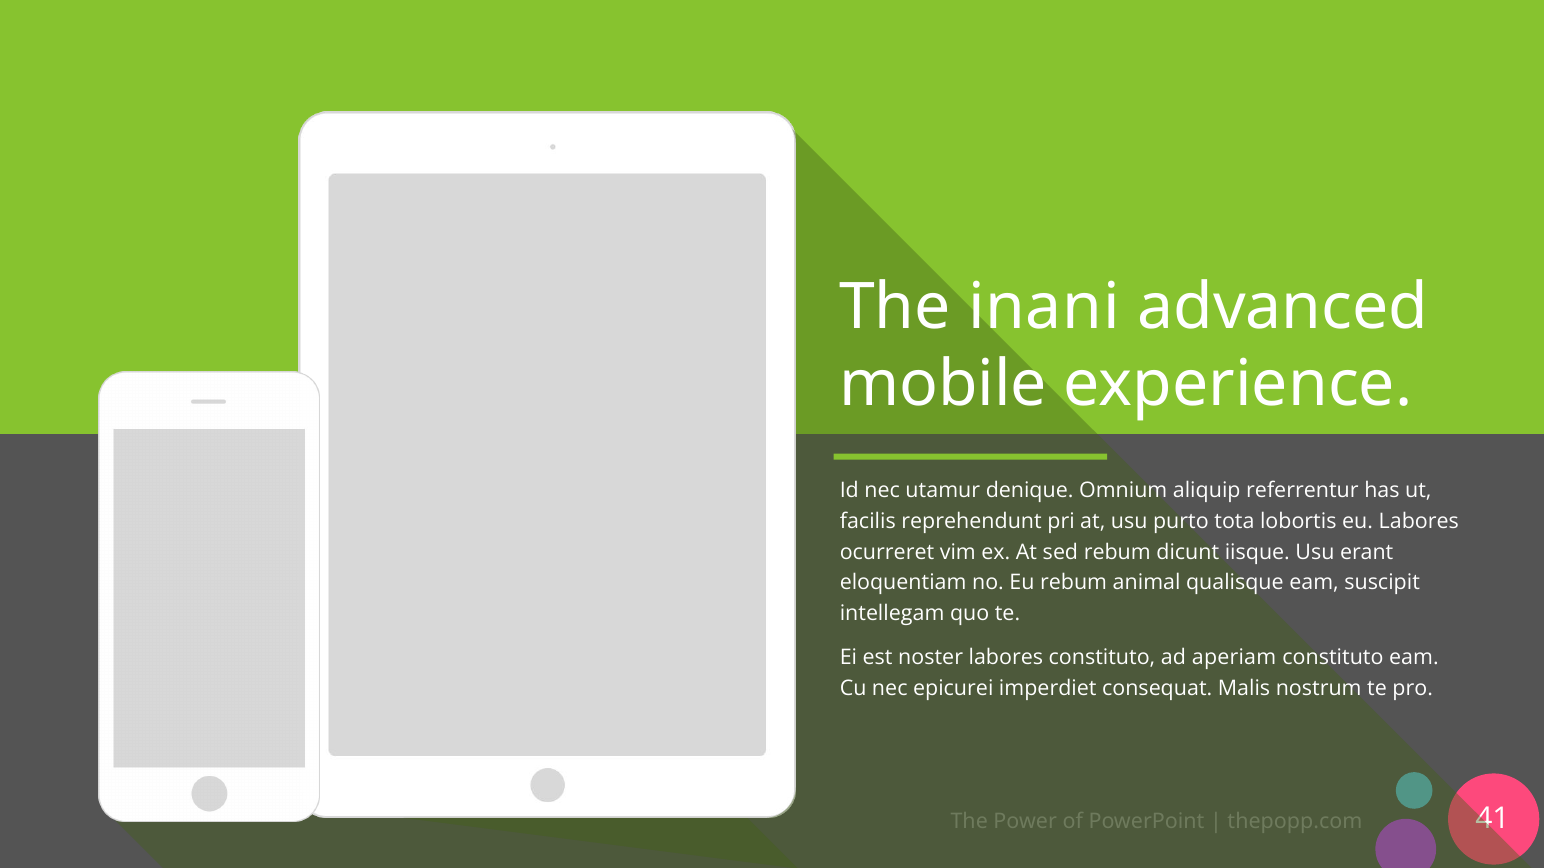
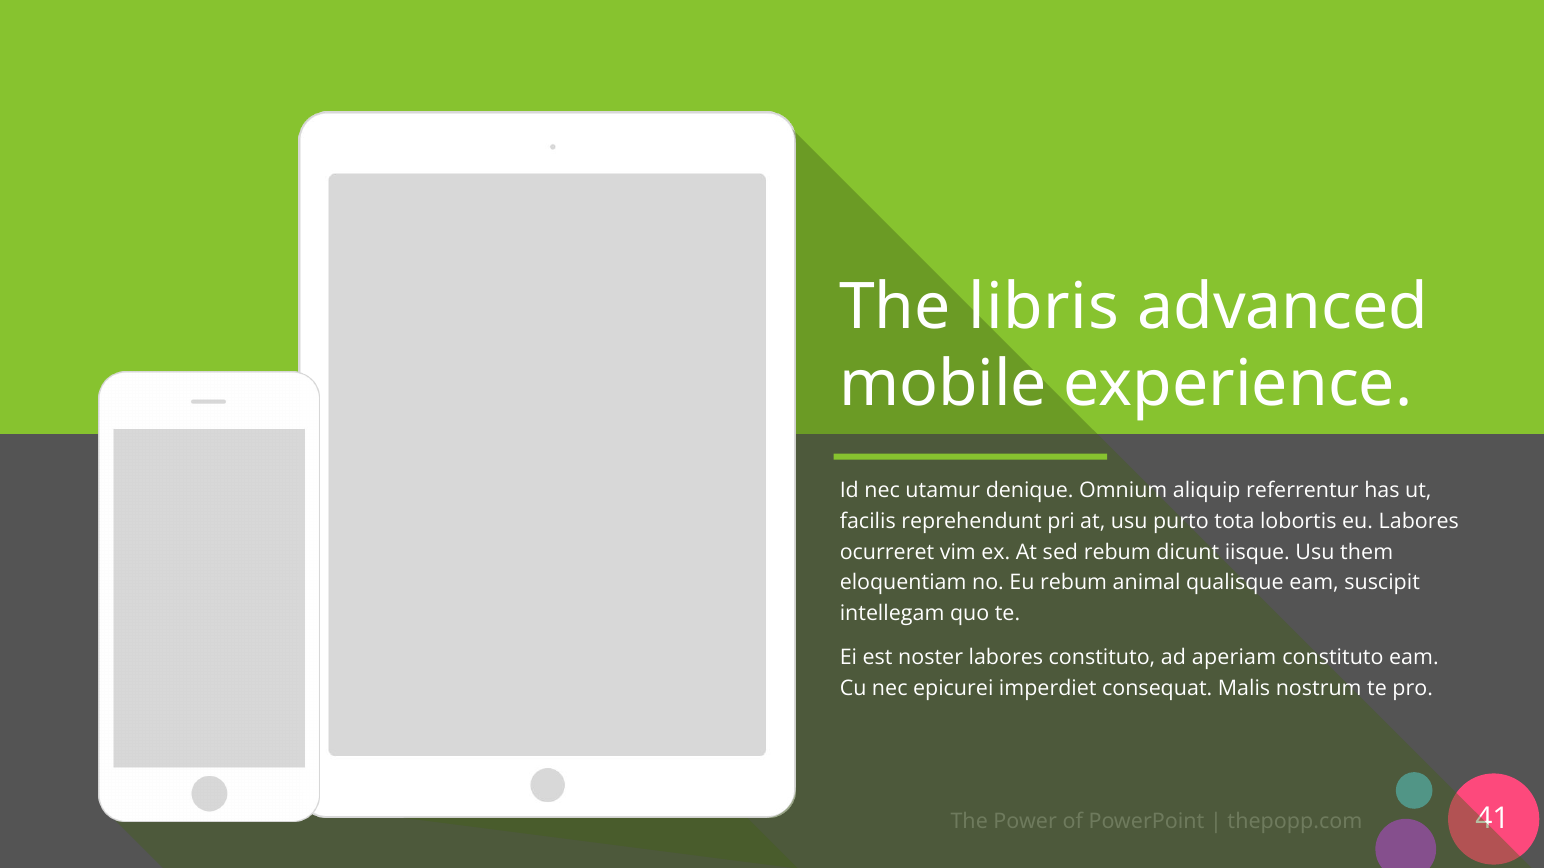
inani: inani -> libris (1044, 308)
erant: erant -> them (1367, 552)
